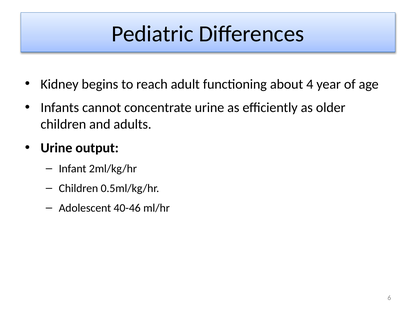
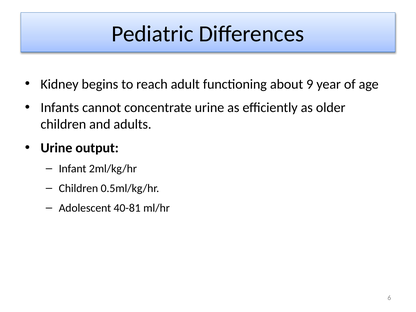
4: 4 -> 9 (310, 84)
40-46: 40-46 -> 40-81 (127, 208)
